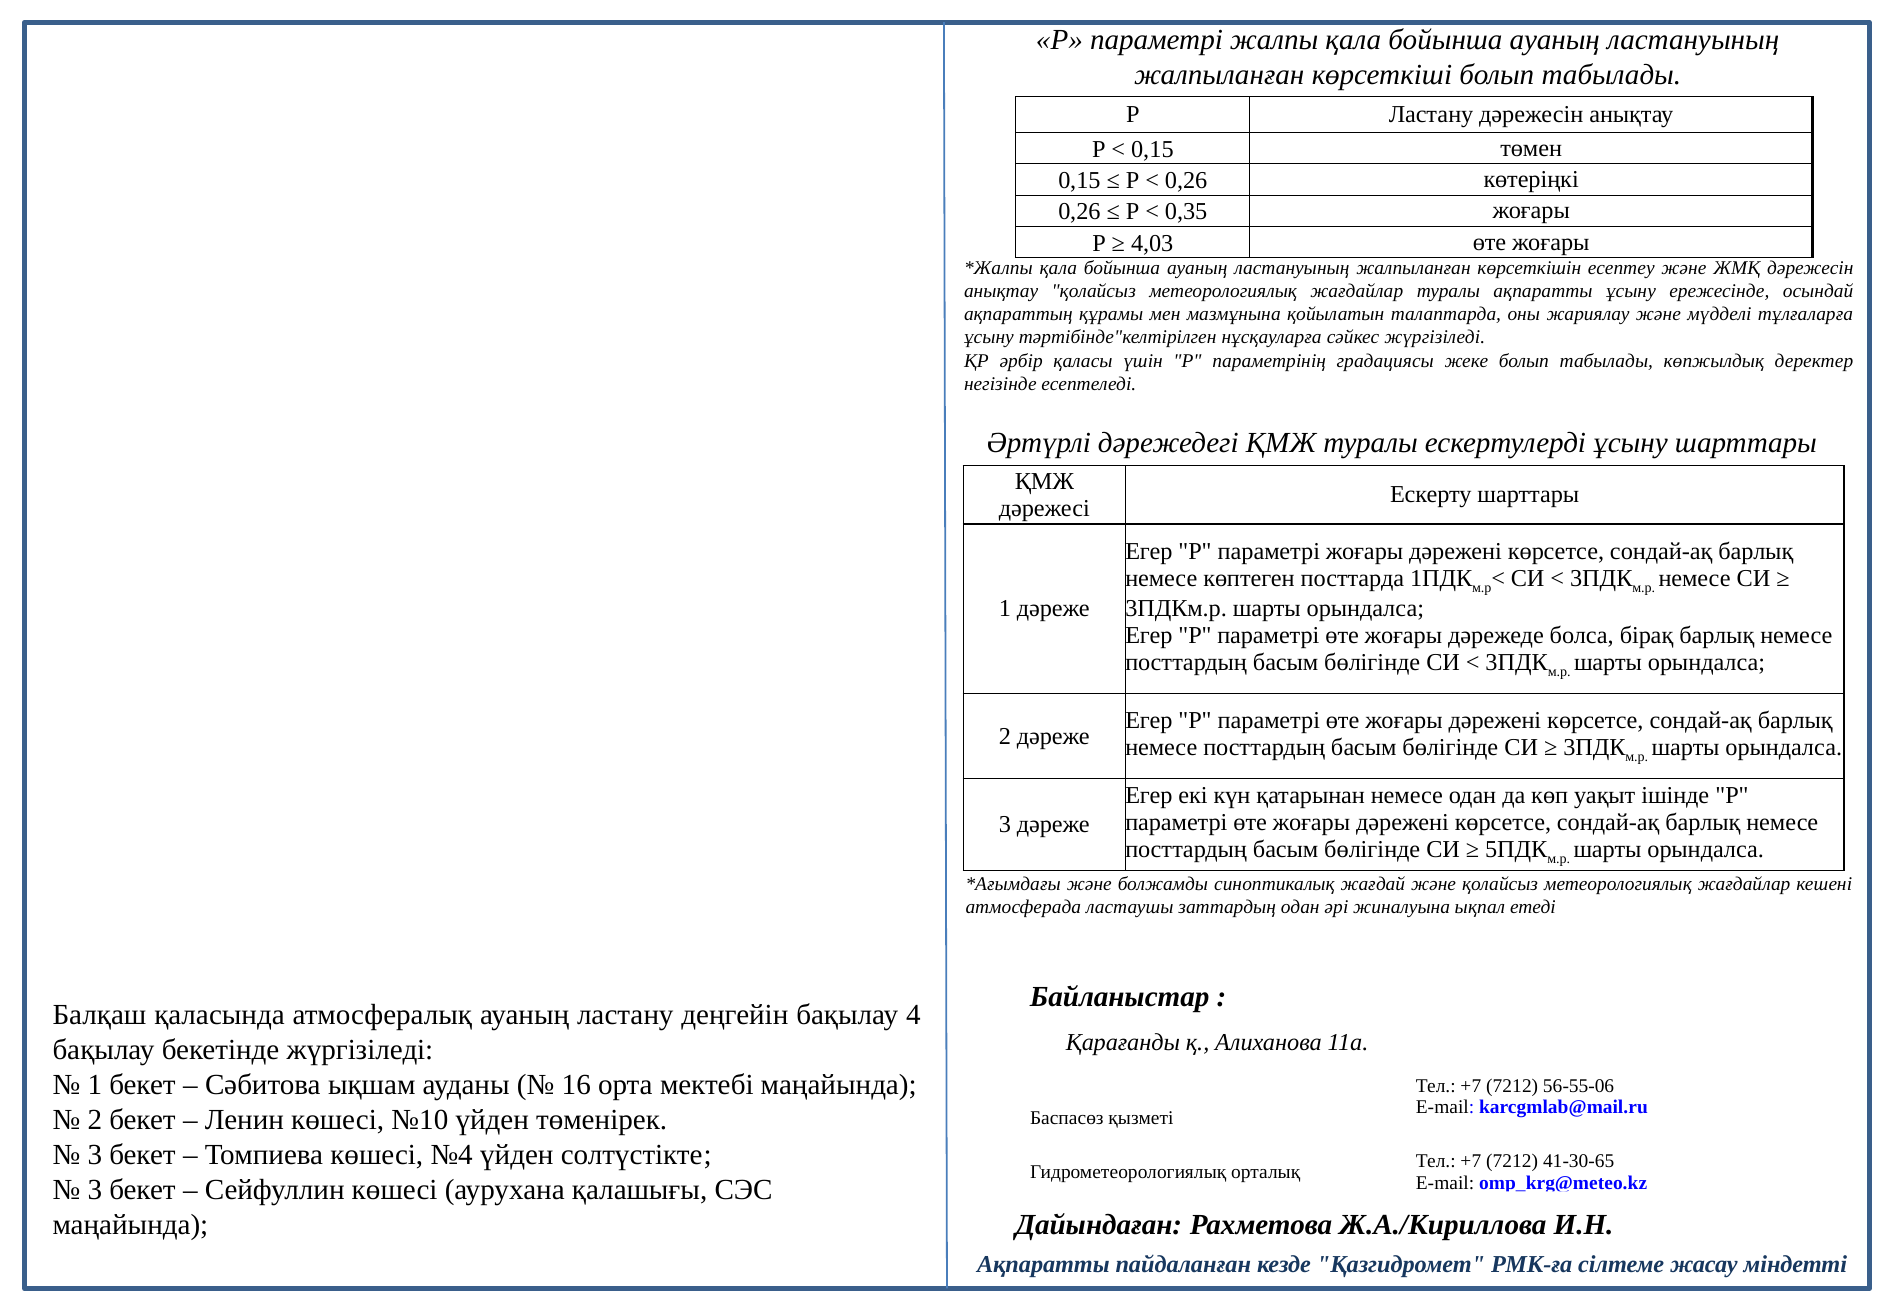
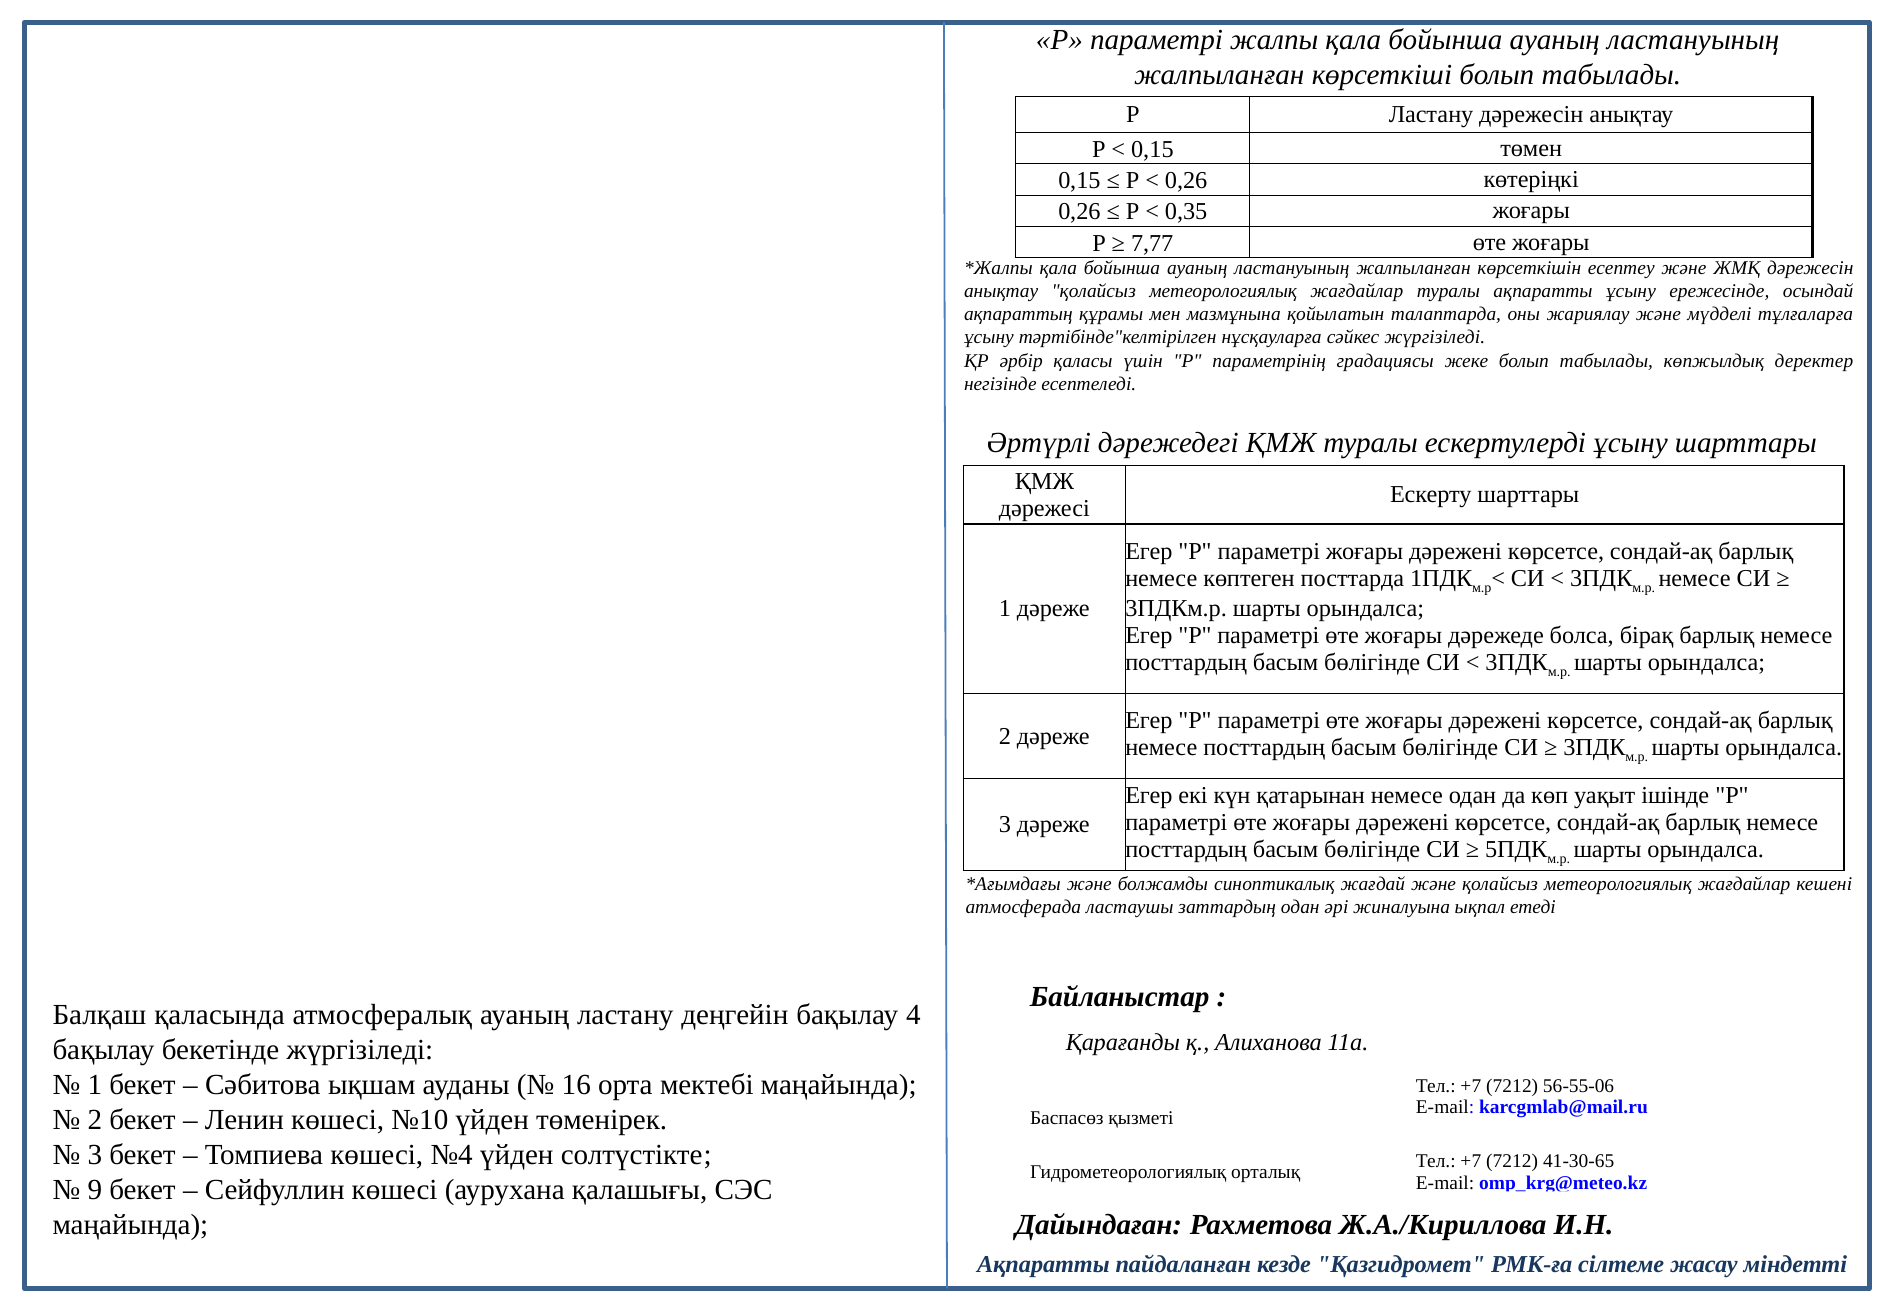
4,03: 4,03 -> 7,77 (1152, 243)
3: 3 -> 9 (95, 1190)
